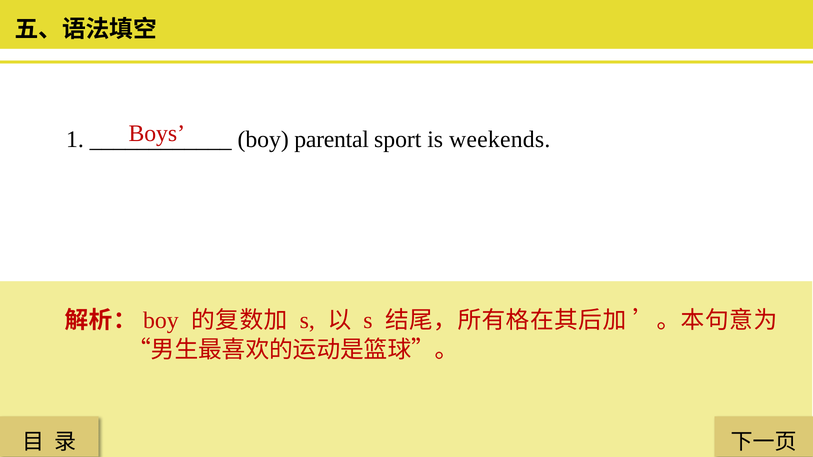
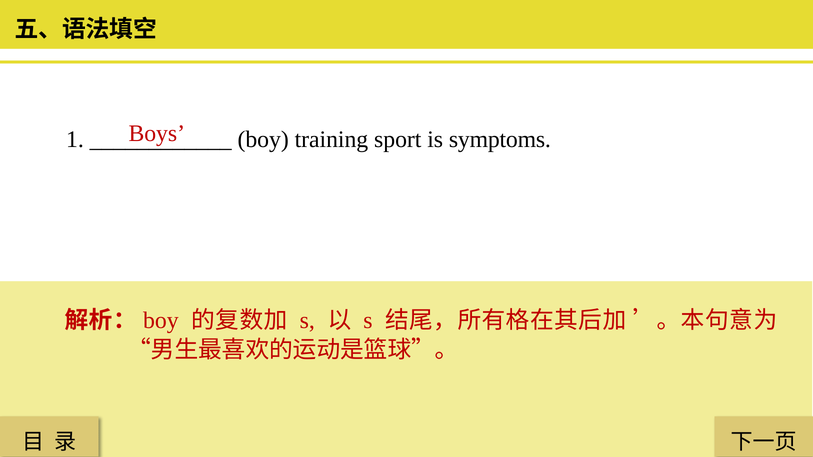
parental: parental -> training (331, 139)
weekends: weekends -> symptoms (500, 139)
